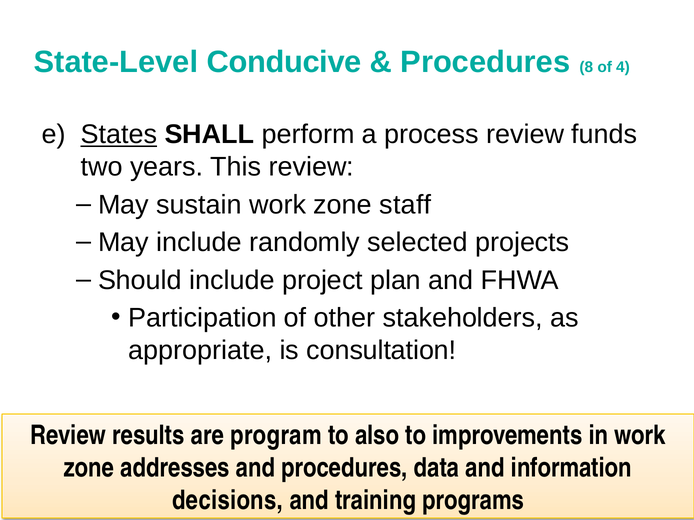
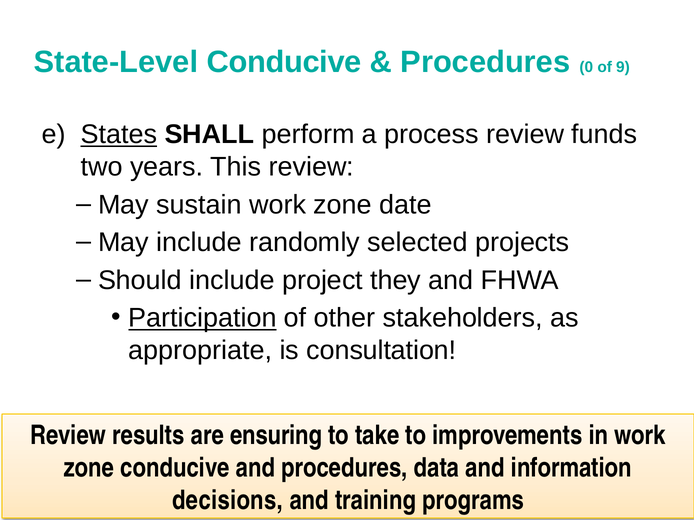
8: 8 -> 0 (586, 67)
4: 4 -> 9 (623, 67)
staff: staff -> date (406, 205)
plan: plan -> they (396, 280)
Participation underline: none -> present (202, 318)
program: program -> ensuring (276, 436)
also: also -> take (377, 436)
zone addresses: addresses -> conducive (175, 468)
